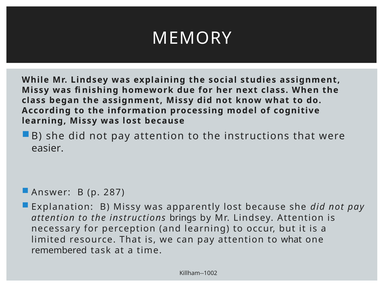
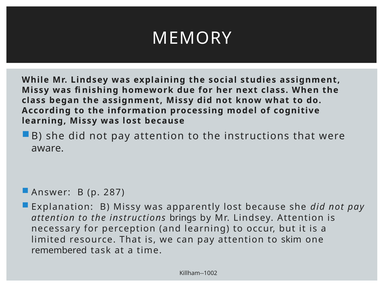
easier: easier -> aware (48, 148)
to what: what -> skim (291, 240)
